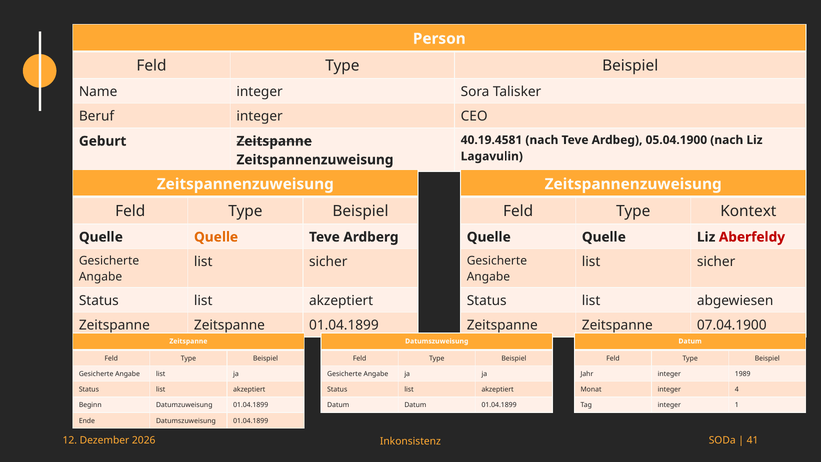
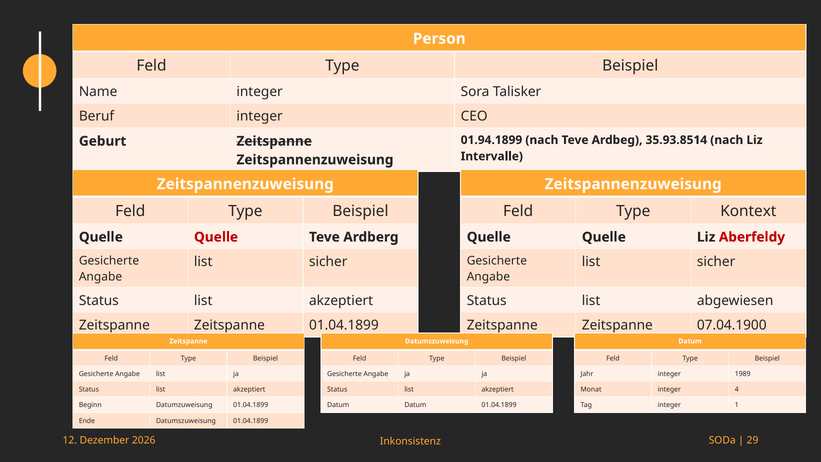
40.19.4581: 40.19.4581 -> 01.94.1899 (491, 140)
05.04.1900: 05.04.1900 -> 35.93.8514 (676, 140)
Lagavulin: Lagavulin -> Intervalle (492, 156)
Quelle colour: orange -> red (216, 237)
41: 41 -> 29 (753, 440)
